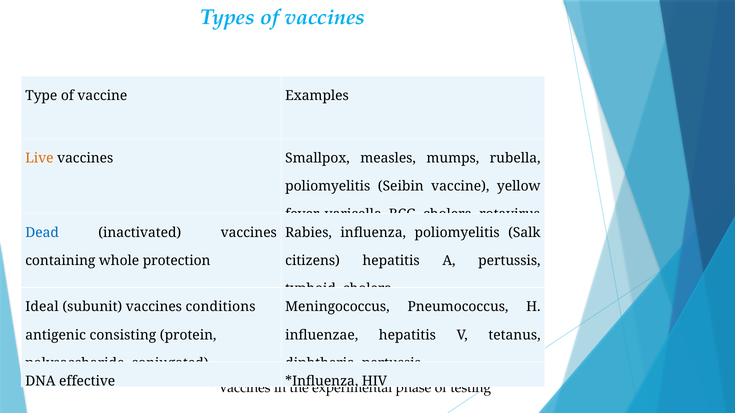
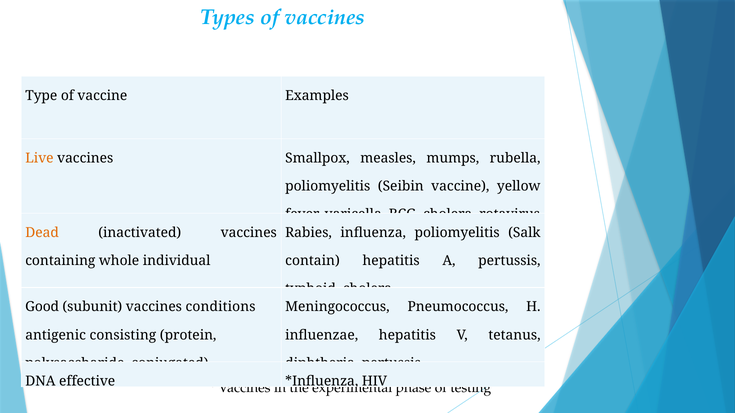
Dead colour: blue -> orange (42, 233)
protection: protection -> individual (177, 261)
citizens: citizens -> contain (313, 261)
Ideal: Ideal -> Good (42, 307)
